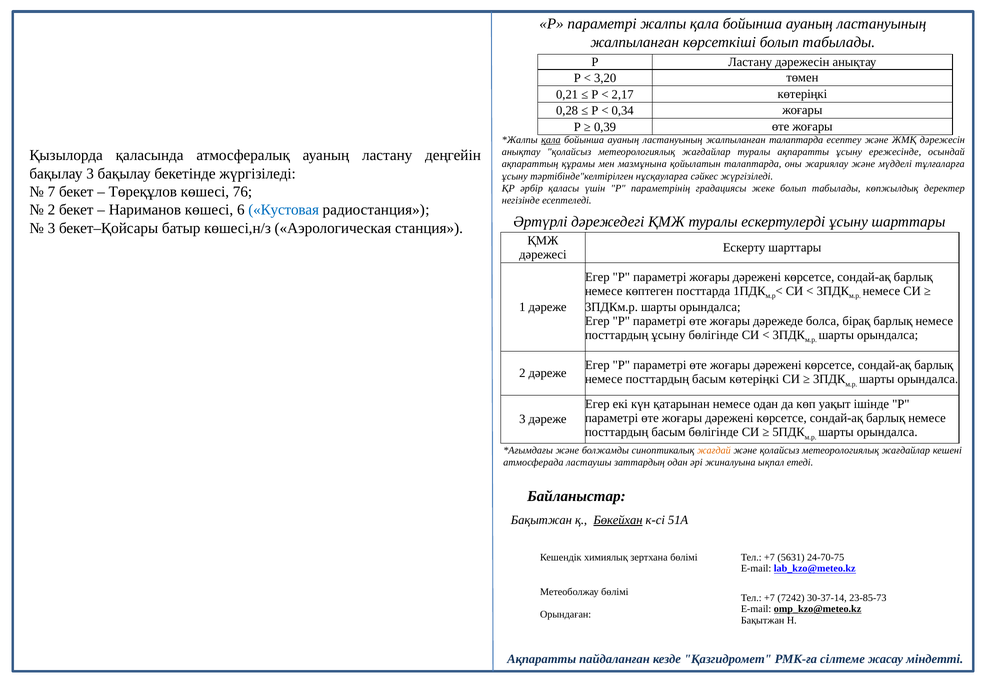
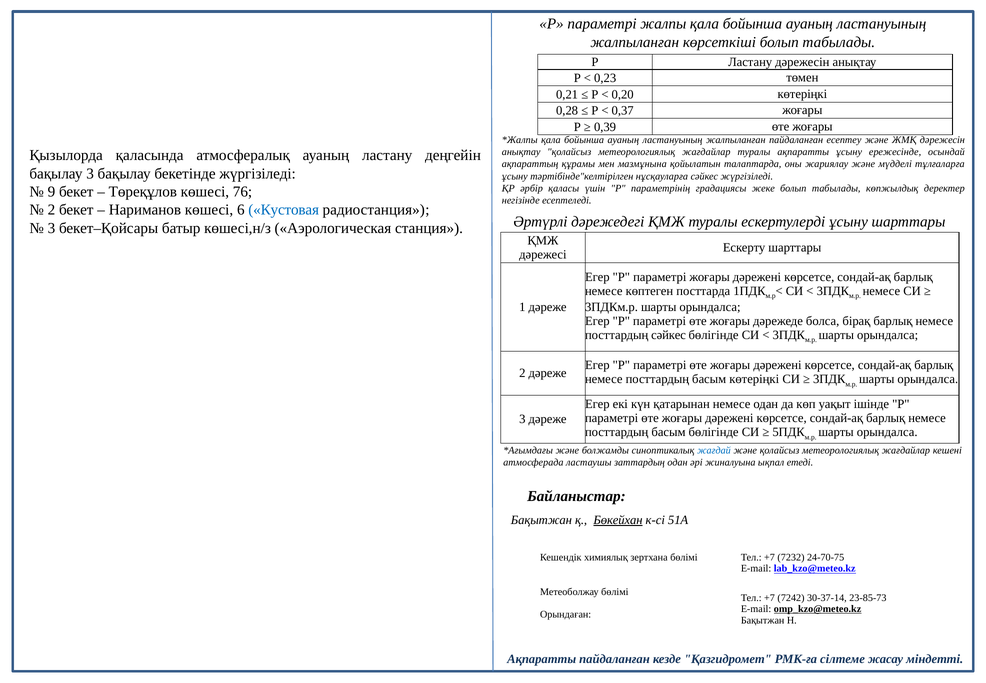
3,20: 3,20 -> 0,23 (605, 78)
2,17: 2,17 -> 0,20 (623, 94)
0,34: 0,34 -> 0,37 (623, 111)
қала underline: present -> none (551, 140)
жалпыланған талаптарда: талаптарда -> пайдаланған (796, 140)
7: 7 -> 9 (51, 192)
посттардың ұсыну: ұсыну -> сәйкес (669, 335)
жағдай colour: orange -> blue (714, 450)
5631: 5631 -> 7232 (791, 557)
